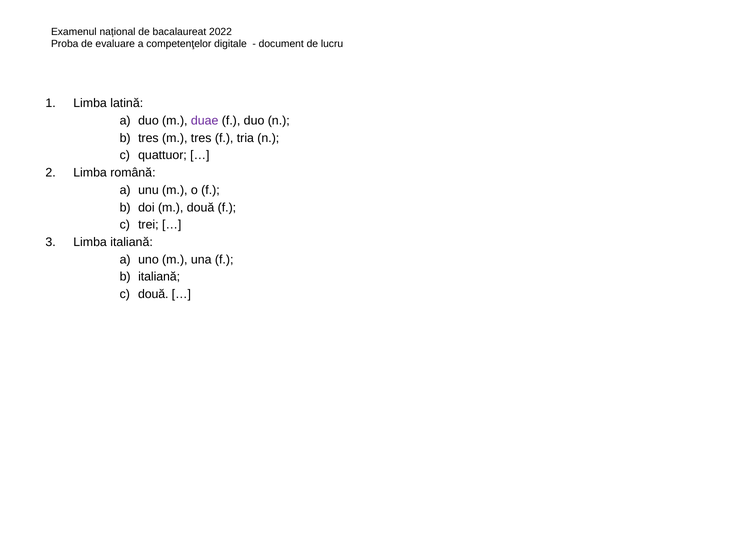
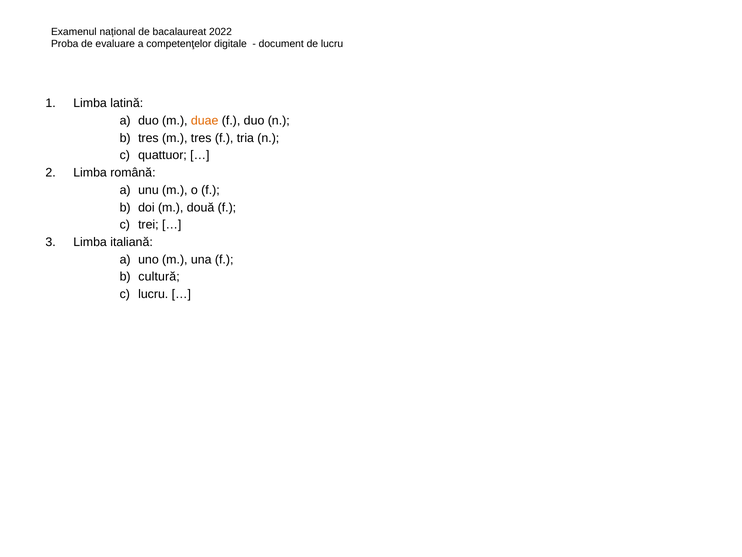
duae colour: purple -> orange (205, 121)
italiană: italiană -> cultură (159, 277)
două: două -> lucru (153, 294)
